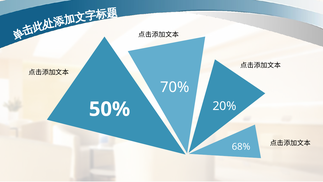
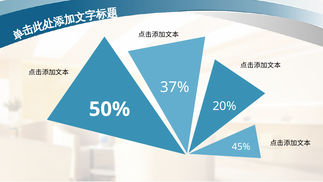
70%: 70% -> 37% (175, 87)
68%: 68% -> 45% (241, 147)
